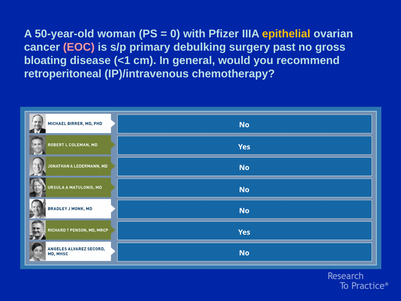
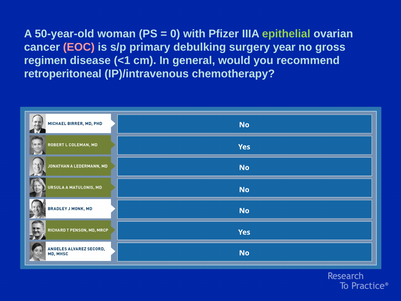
epithelial colour: yellow -> light green (286, 34)
past: past -> year (284, 47)
bloating: bloating -> regimen (45, 61)
